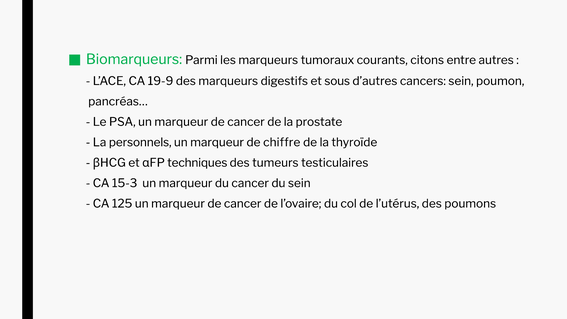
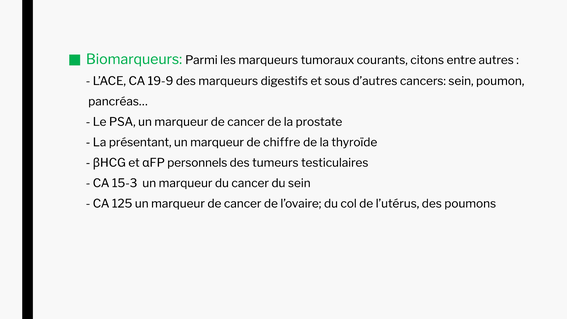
personnels: personnels -> présentant (140, 142)
techniques: techniques -> personnels (197, 163)
